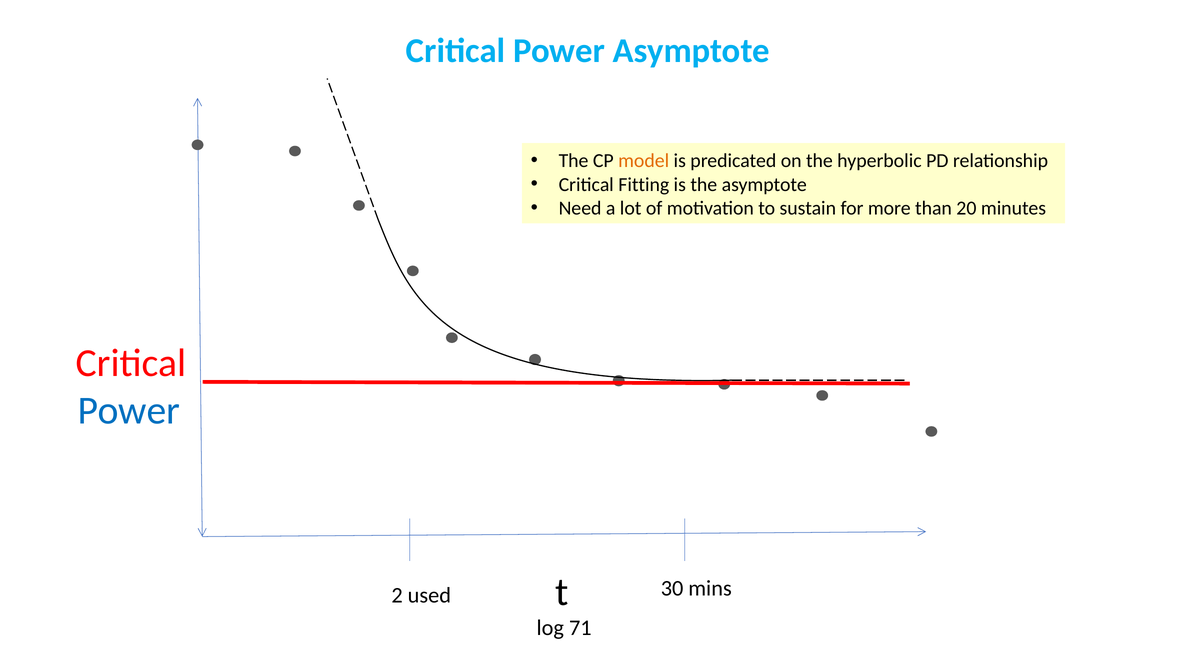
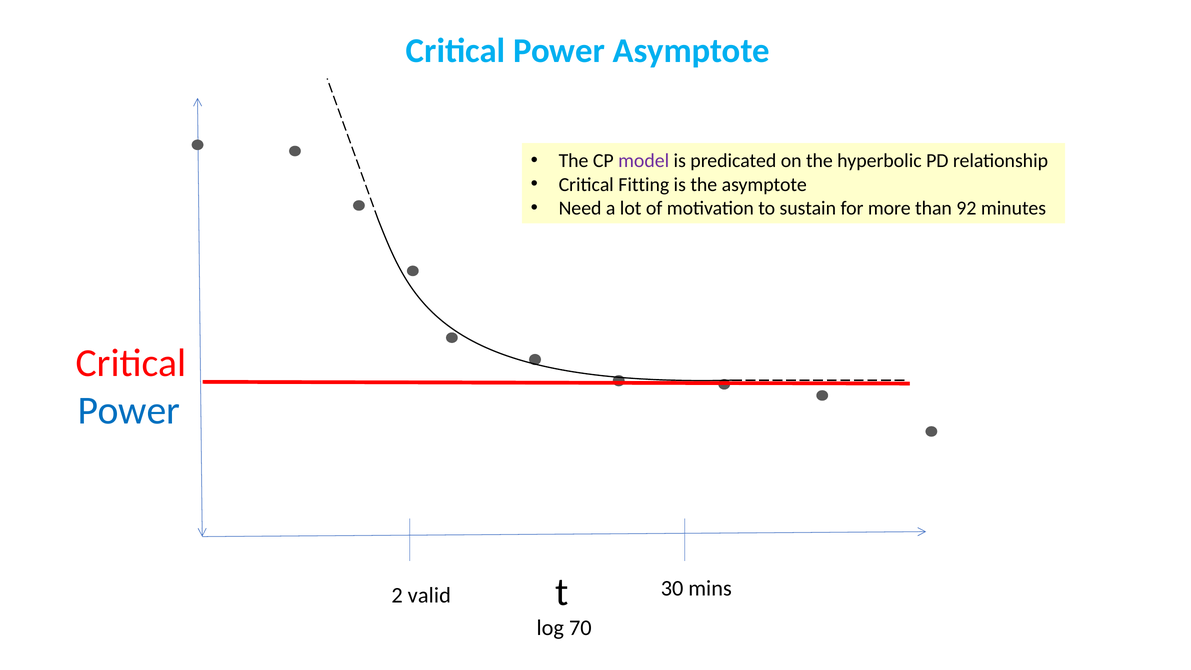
model colour: orange -> purple (644, 161)
20: 20 -> 92 (966, 208)
used: used -> valid (429, 595)
71: 71 -> 70 (580, 628)
